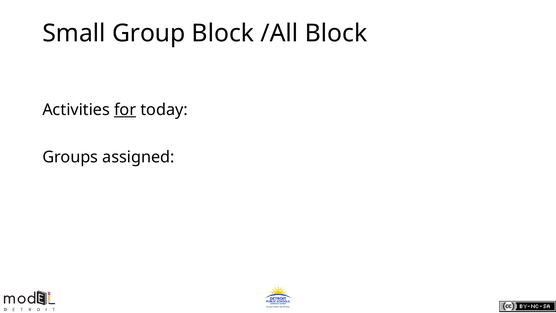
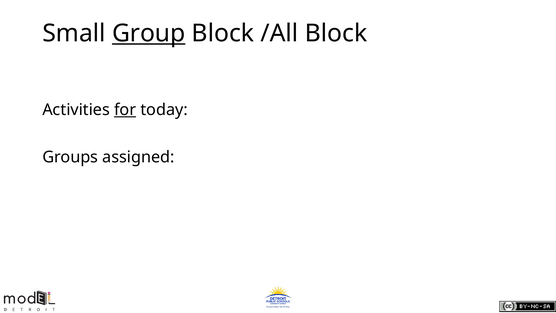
Group underline: none -> present (149, 33)
